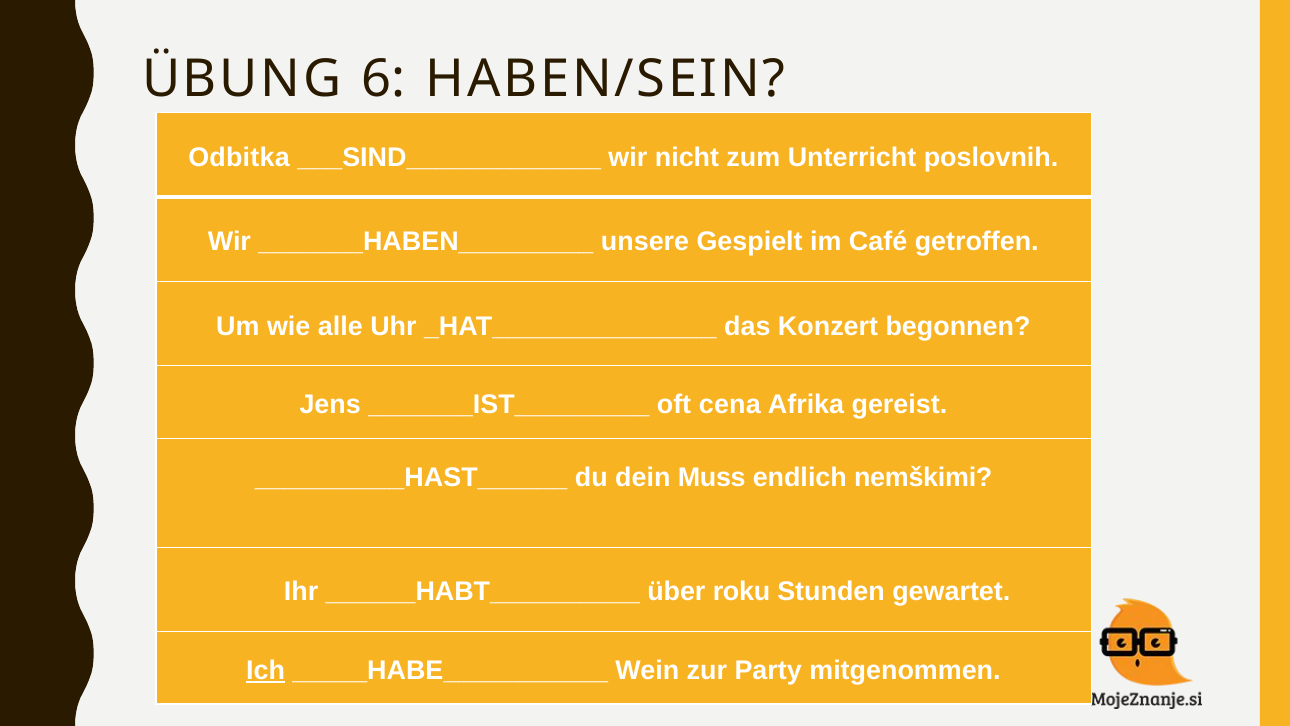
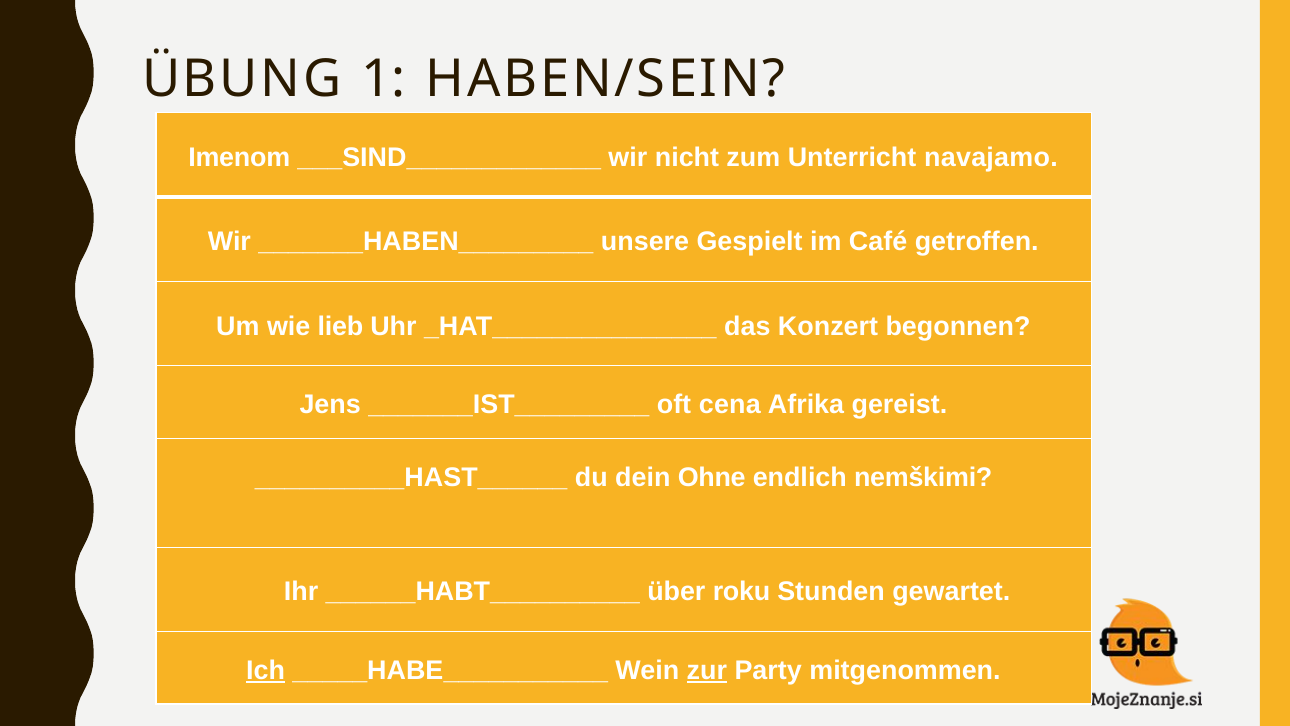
6: 6 -> 1 (383, 79)
Odbitka: Odbitka -> Imenom (239, 157)
poslovnih: poslovnih -> navajamo (991, 157)
alle: alle -> lieb (340, 326)
Muss: Muss -> Ohne (712, 478)
zur underline: none -> present (707, 670)
